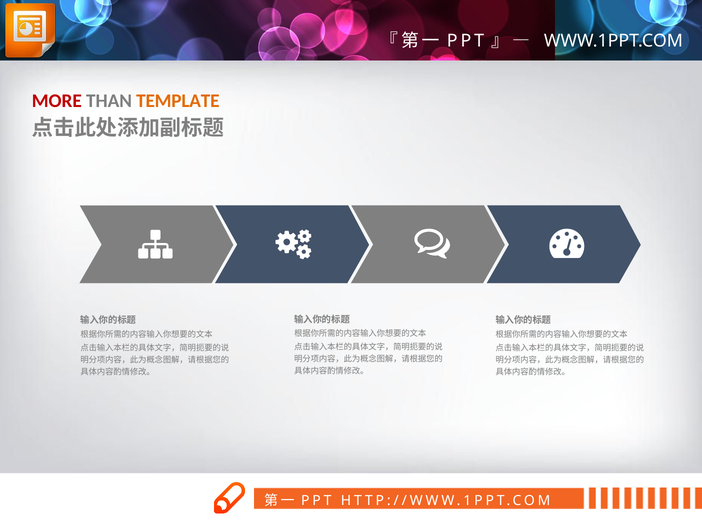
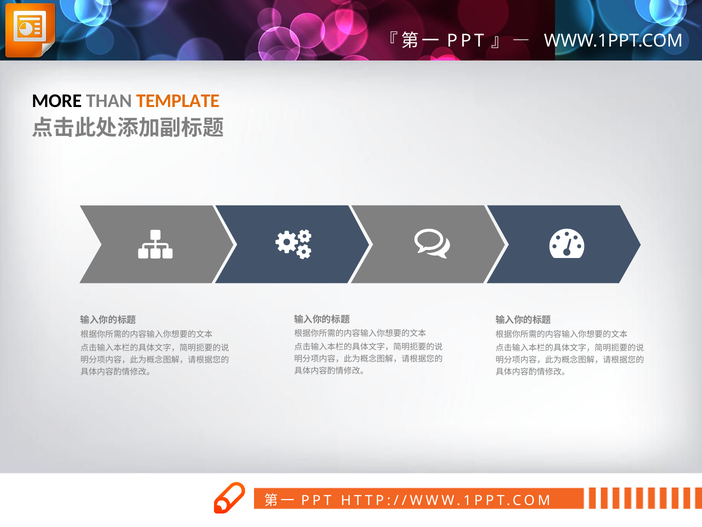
MORE colour: red -> black (57, 101)
